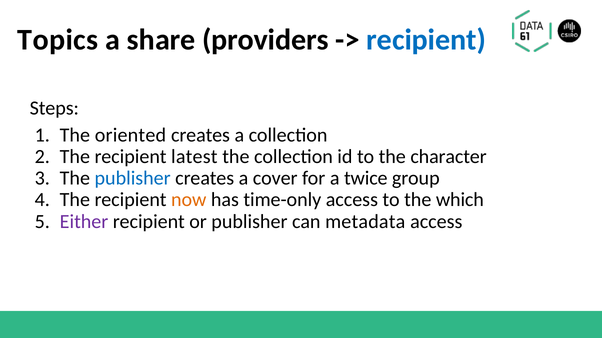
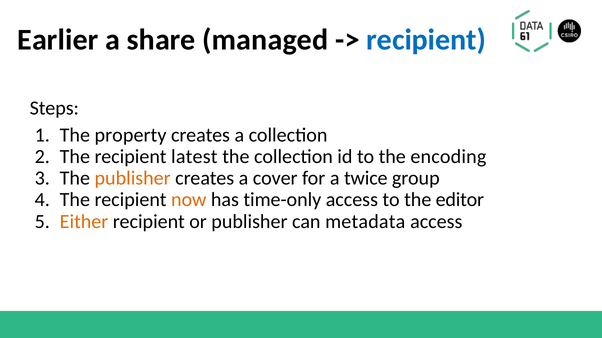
Topics: Topics -> Earlier (58, 40)
providers: providers -> managed (265, 40)
oriented: oriented -> property (131, 135)
character: character -> encoding (448, 157)
publisher colour: blue -> orange (133, 179)
which: which -> editor (460, 200)
Either colour: purple -> orange (84, 222)
